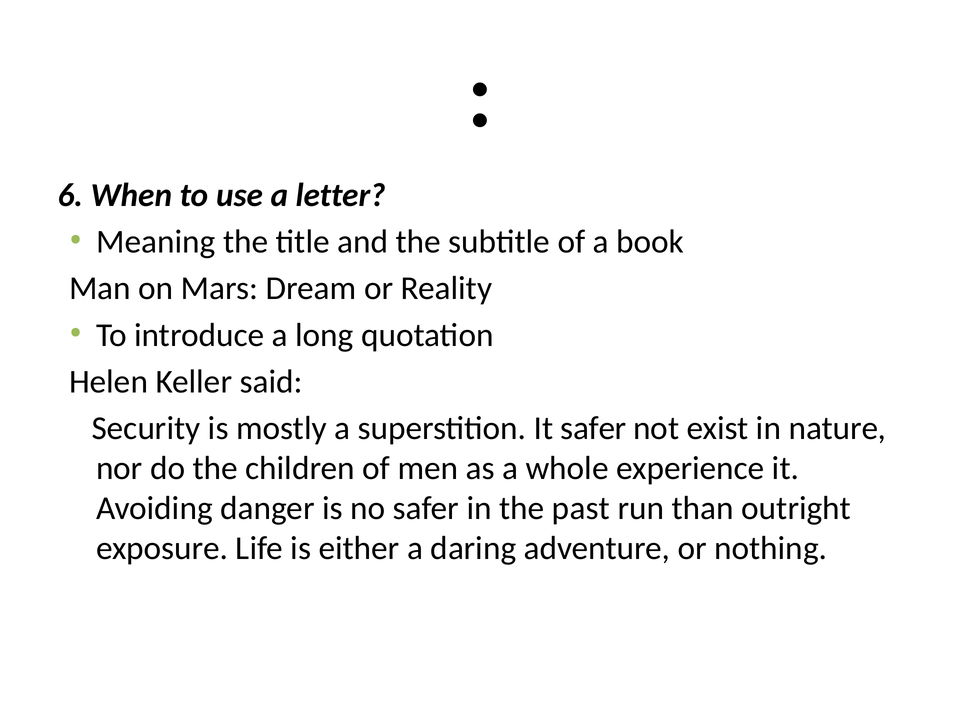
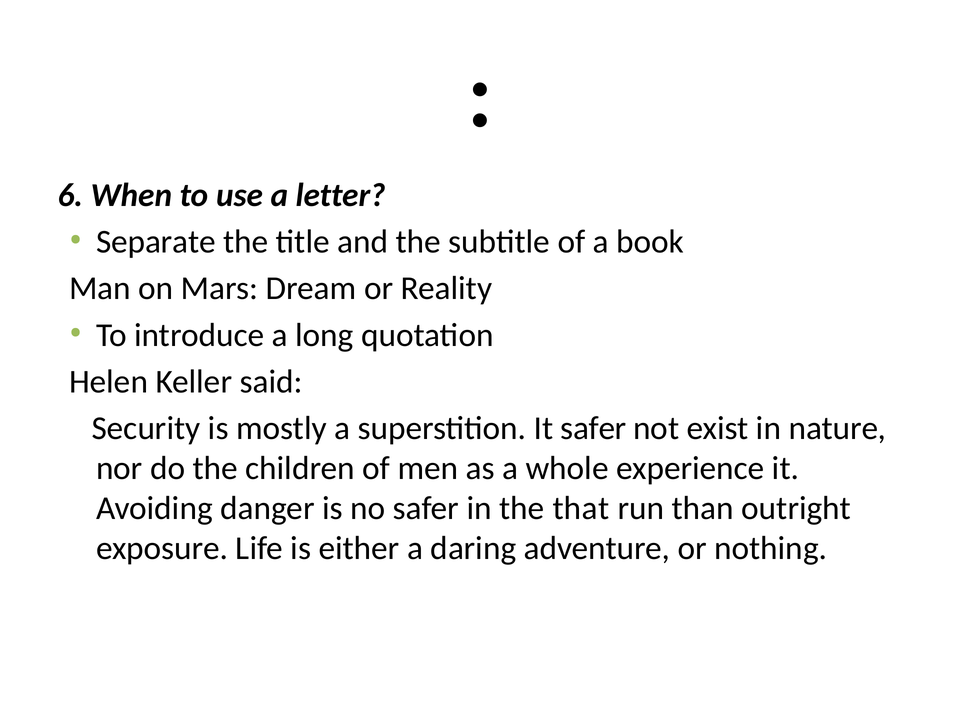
Meaning: Meaning -> Separate (156, 242)
past: past -> that (581, 508)
